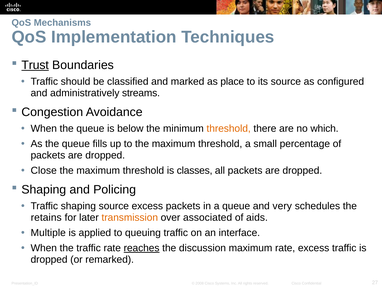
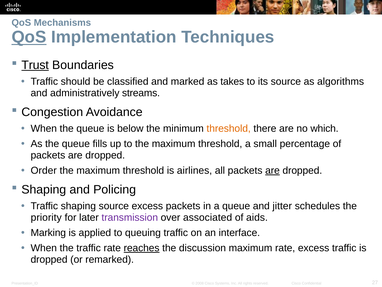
QoS underline: none -> present (29, 37)
place: place -> takes (232, 81)
configured: configured -> algorithms (341, 81)
Close: Close -> Order (44, 170)
classes: classes -> airlines (195, 170)
are underline: none -> present (272, 170)
very: very -> jitter (282, 206)
retains: retains -> priority (46, 217)
transmission colour: orange -> purple (130, 217)
Multiple: Multiple -> Marking (48, 232)
